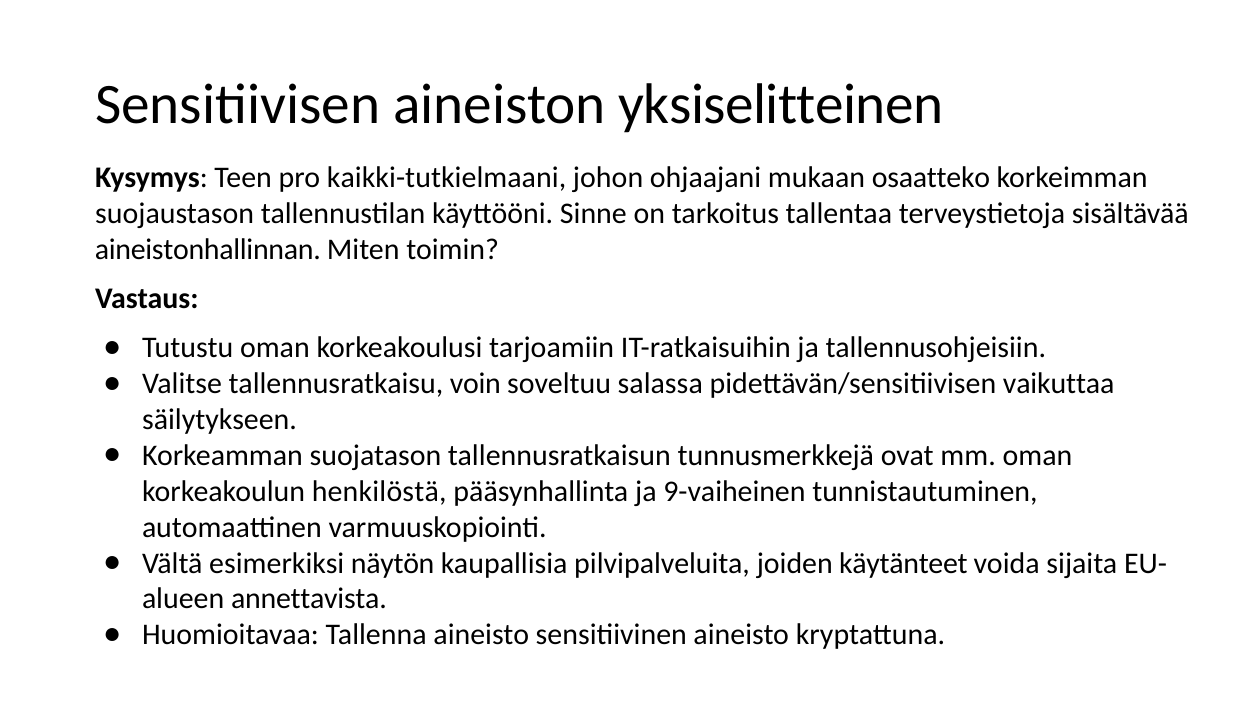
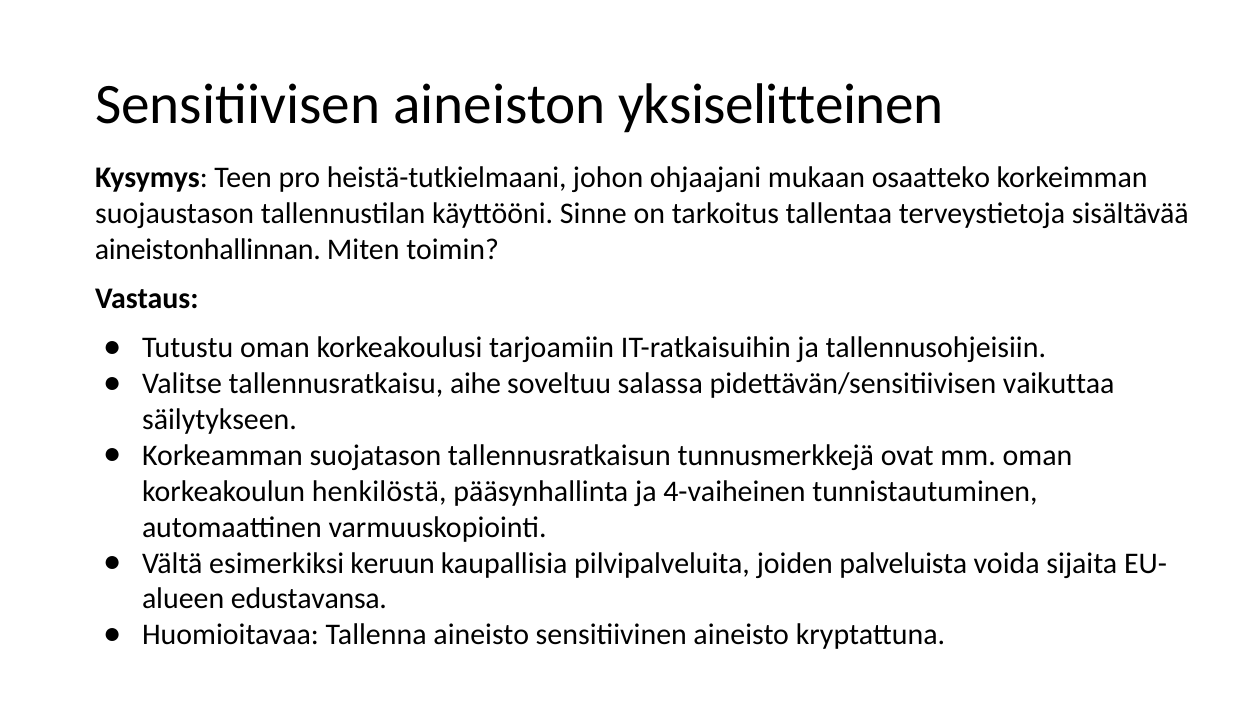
kaikki-tutkielmaani: kaikki-tutkielmaani -> heistä-tutkielmaani (447, 178)
voin: voin -> aihe (475, 383)
9-vaiheinen: 9-vaiheinen -> 4-vaiheinen (734, 491)
näytön: näytön -> keruun (393, 563)
käytänteet: käytänteet -> palveluista (903, 563)
annettavista: annettavista -> edustavansa (309, 599)
